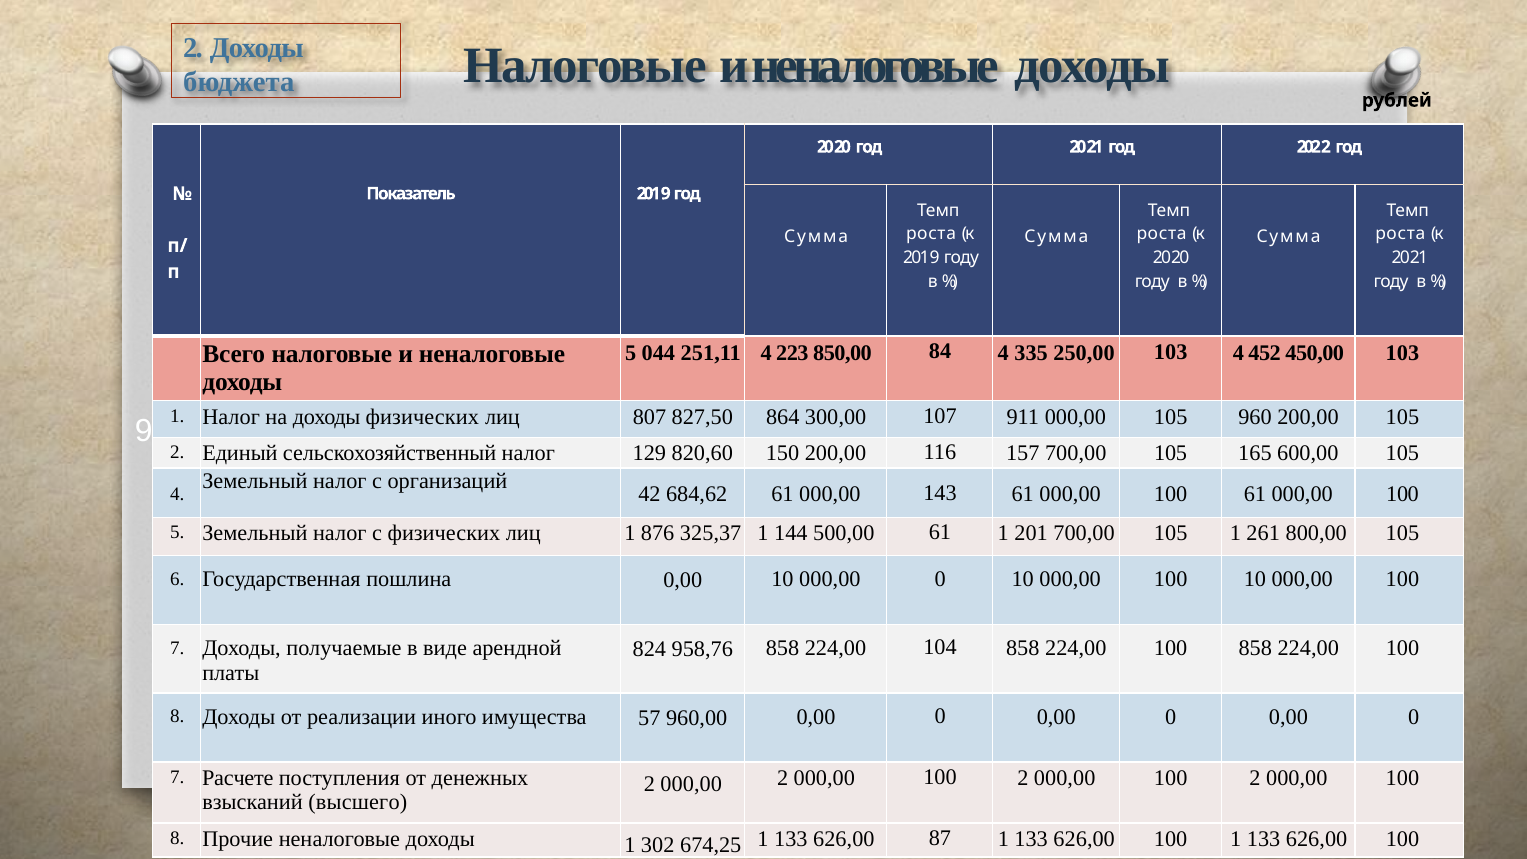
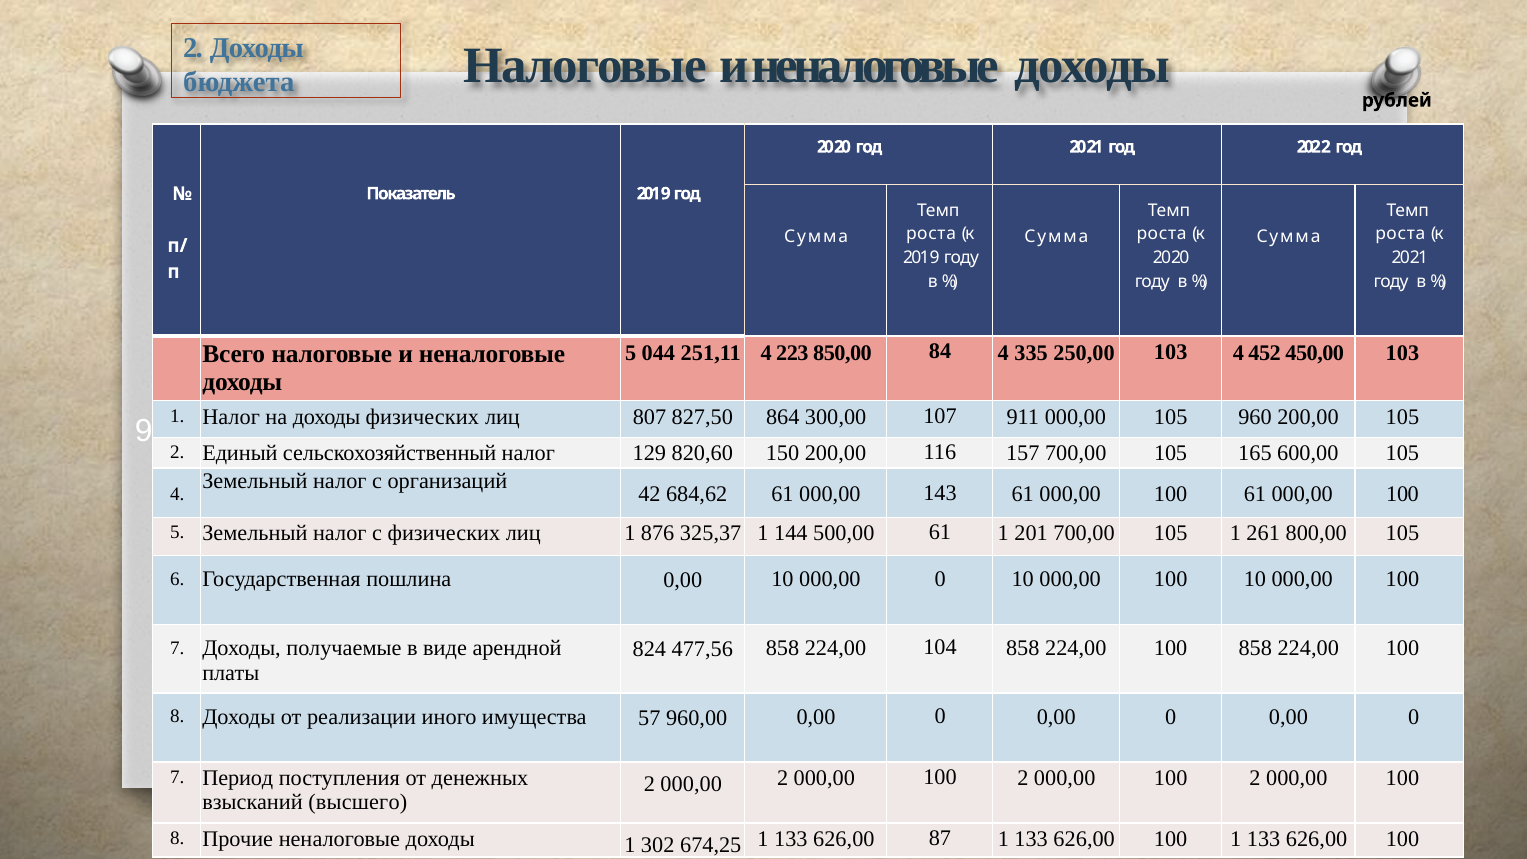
958,76: 958,76 -> 477,56 (702, 649)
Расчете: Расчете -> Период (238, 778)
